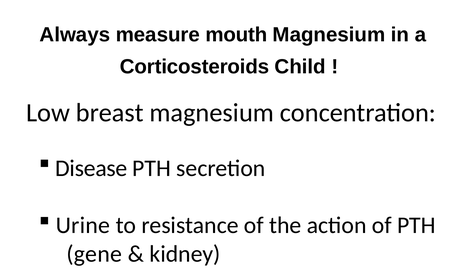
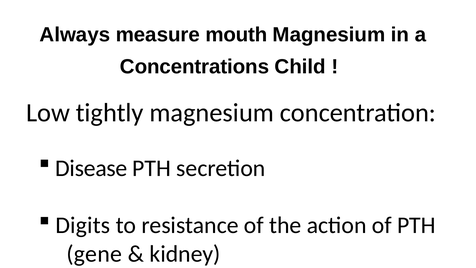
Corticosteroids: Corticosteroids -> Concentrations (195, 67)
breast: breast -> tightly (110, 113)
Urine: Urine -> Digits (83, 225)
